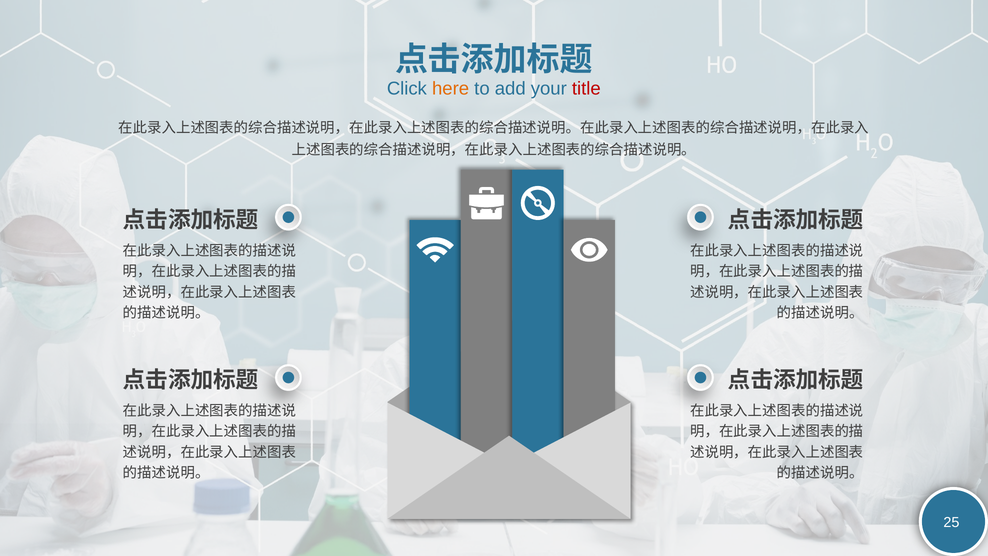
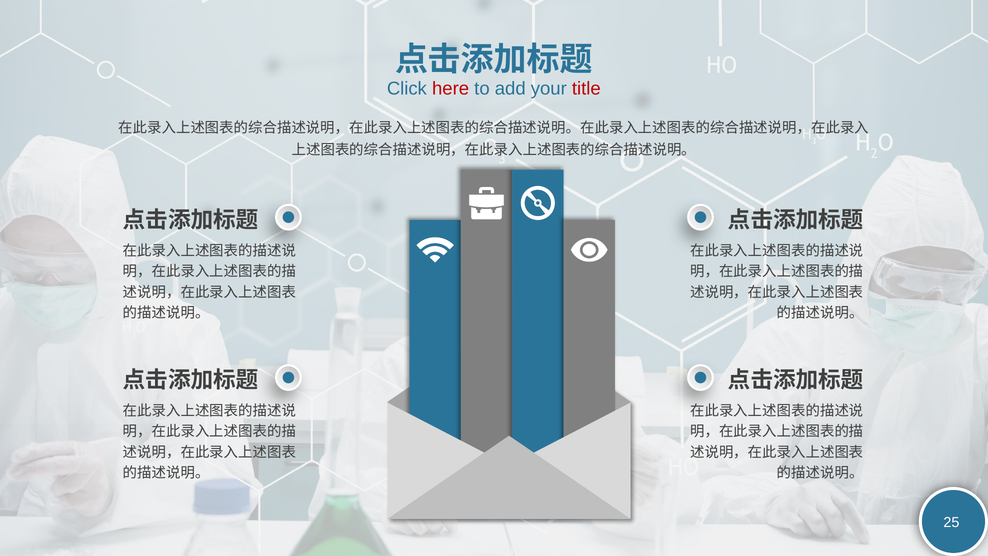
here colour: orange -> red (451, 89)
